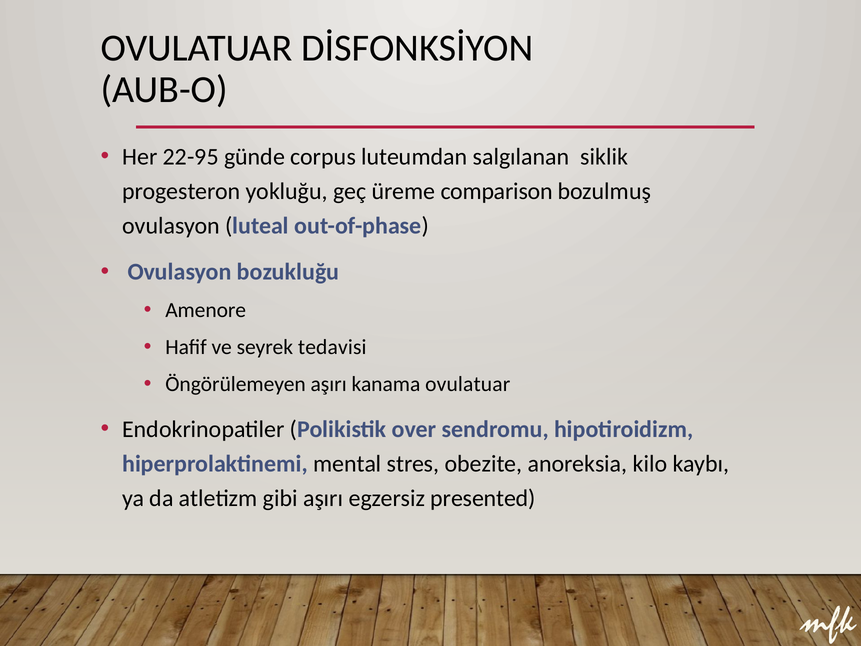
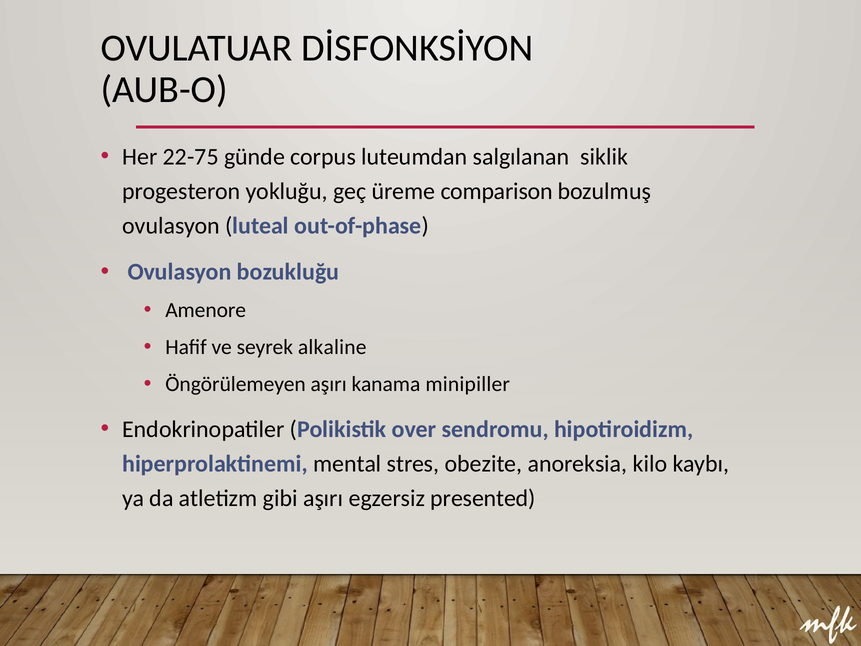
22-95: 22-95 -> 22-75 (191, 157)
tedavisi: tedavisi -> alkaline (332, 347)
kanama ovulatuar: ovulatuar -> minipiller (468, 384)
